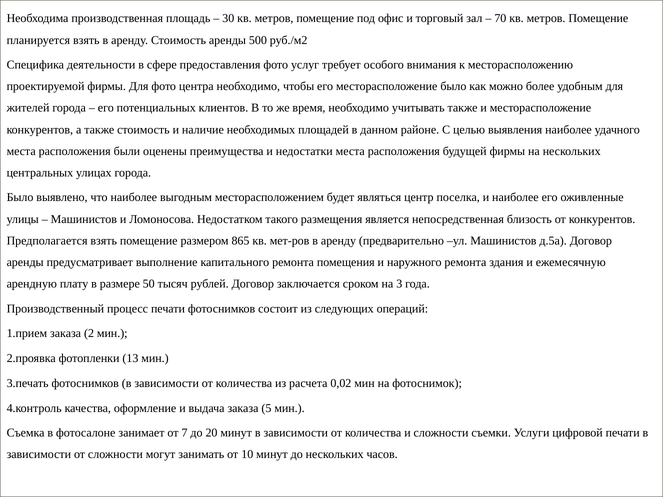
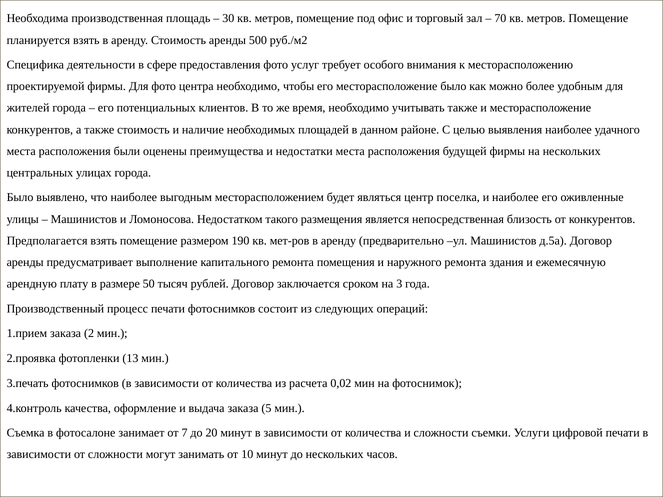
865: 865 -> 190 (240, 241)
